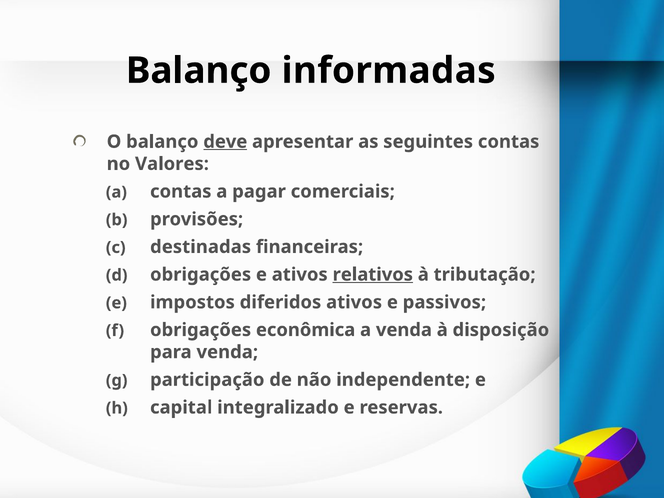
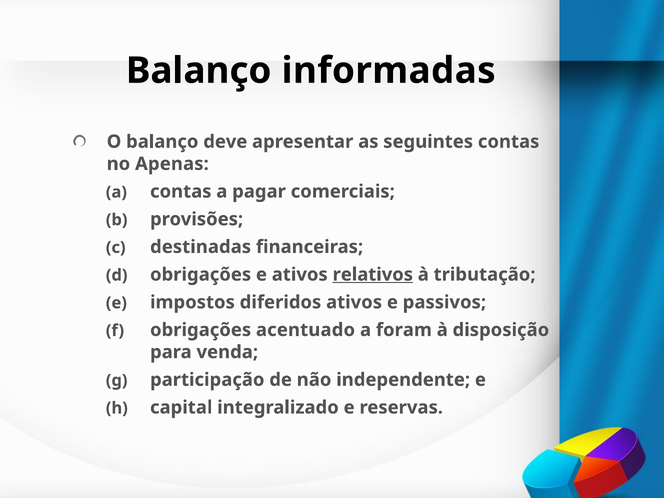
deve underline: present -> none (225, 142)
Valores: Valores -> Apenas (172, 164)
econômica: econômica -> acentuado (305, 330)
a venda: venda -> foram (404, 330)
